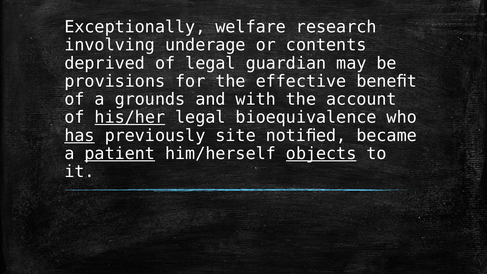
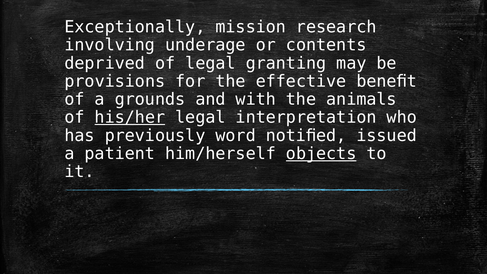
welfare: welfare -> mission (251, 27)
guardian: guardian -> granting (286, 63)
account: account -> animals (361, 99)
bioequivalence: bioequivalence -> interpretation (306, 117)
has underline: present -> none (80, 135)
site: site -> word (236, 135)
became: became -> issued (387, 135)
patient underline: present -> none (120, 154)
